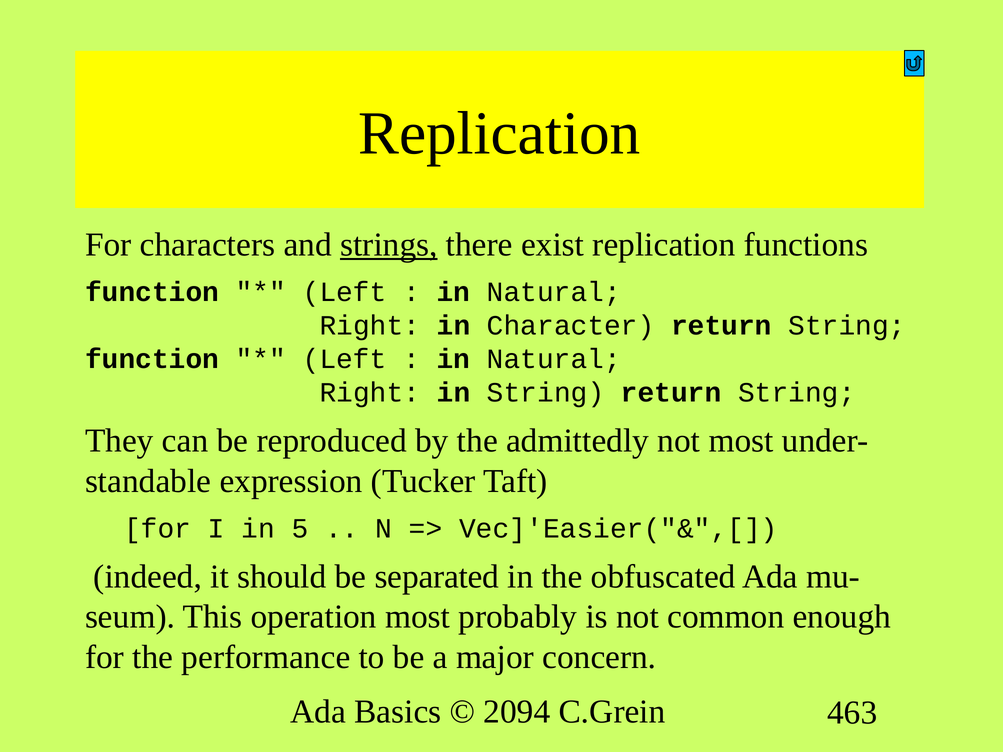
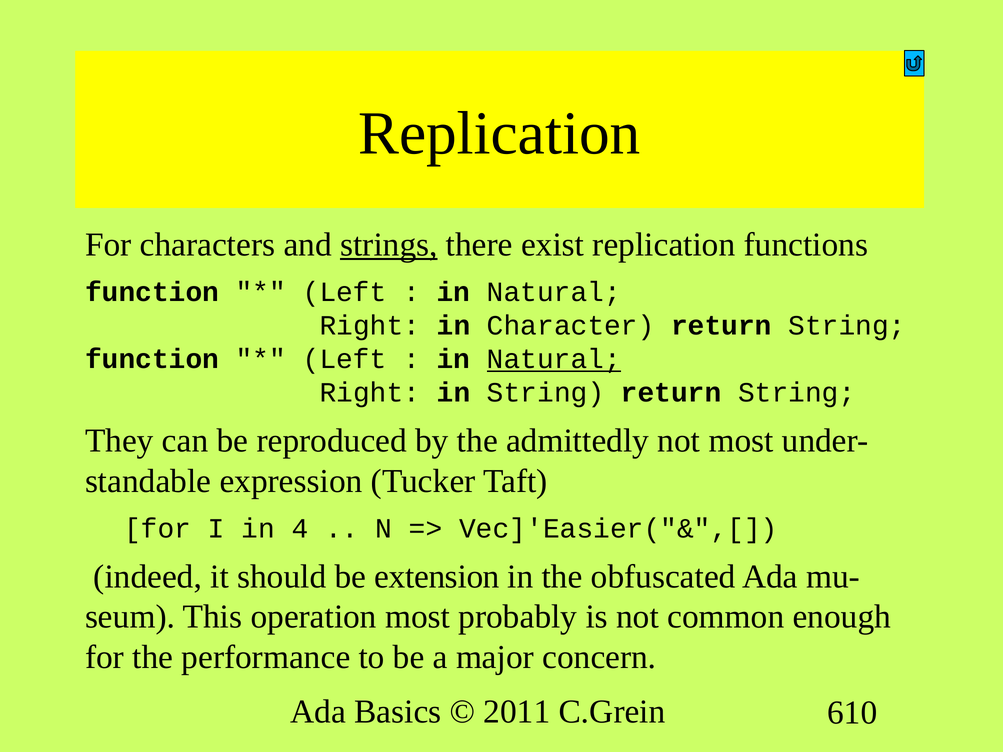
Natural underline: none -> present (554, 359)
5: 5 -> 4 (300, 529)
separated: separated -> extension (437, 577)
2094: 2094 -> 2011 (517, 712)
463: 463 -> 610 (852, 713)
